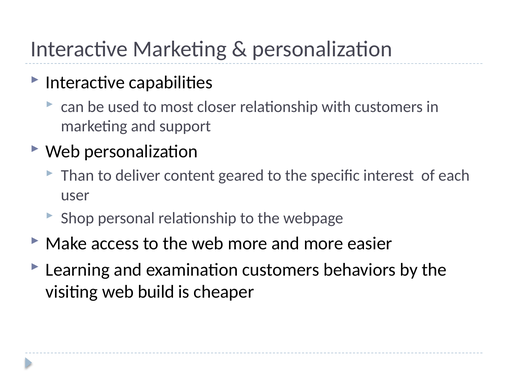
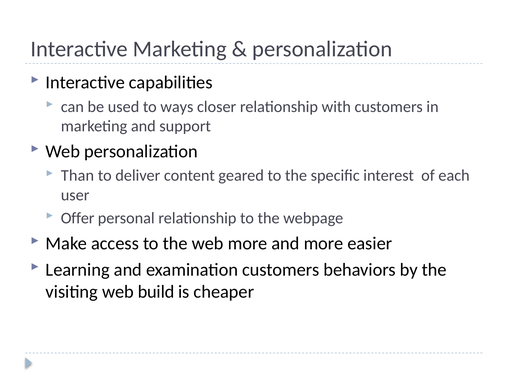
most: most -> ways (177, 107)
Shop: Shop -> Offer (78, 218)
